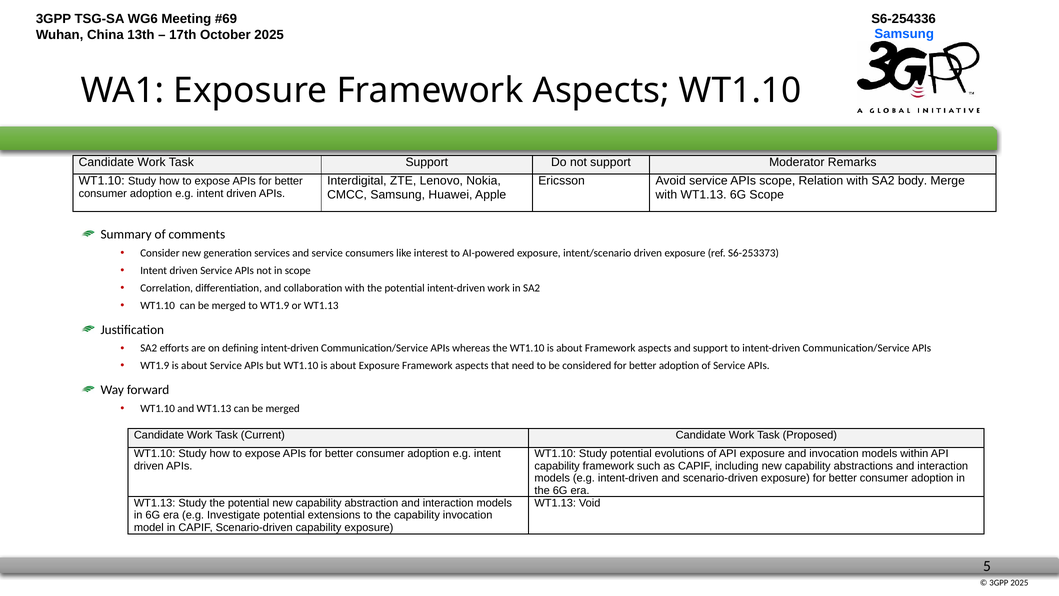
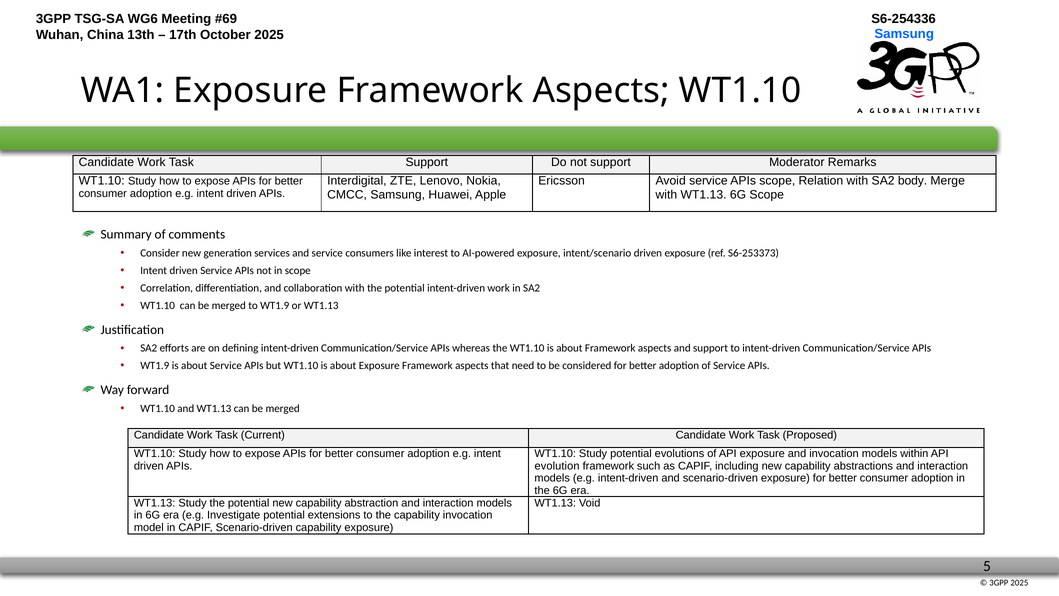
capability: capability -> evolution (557, 466)
